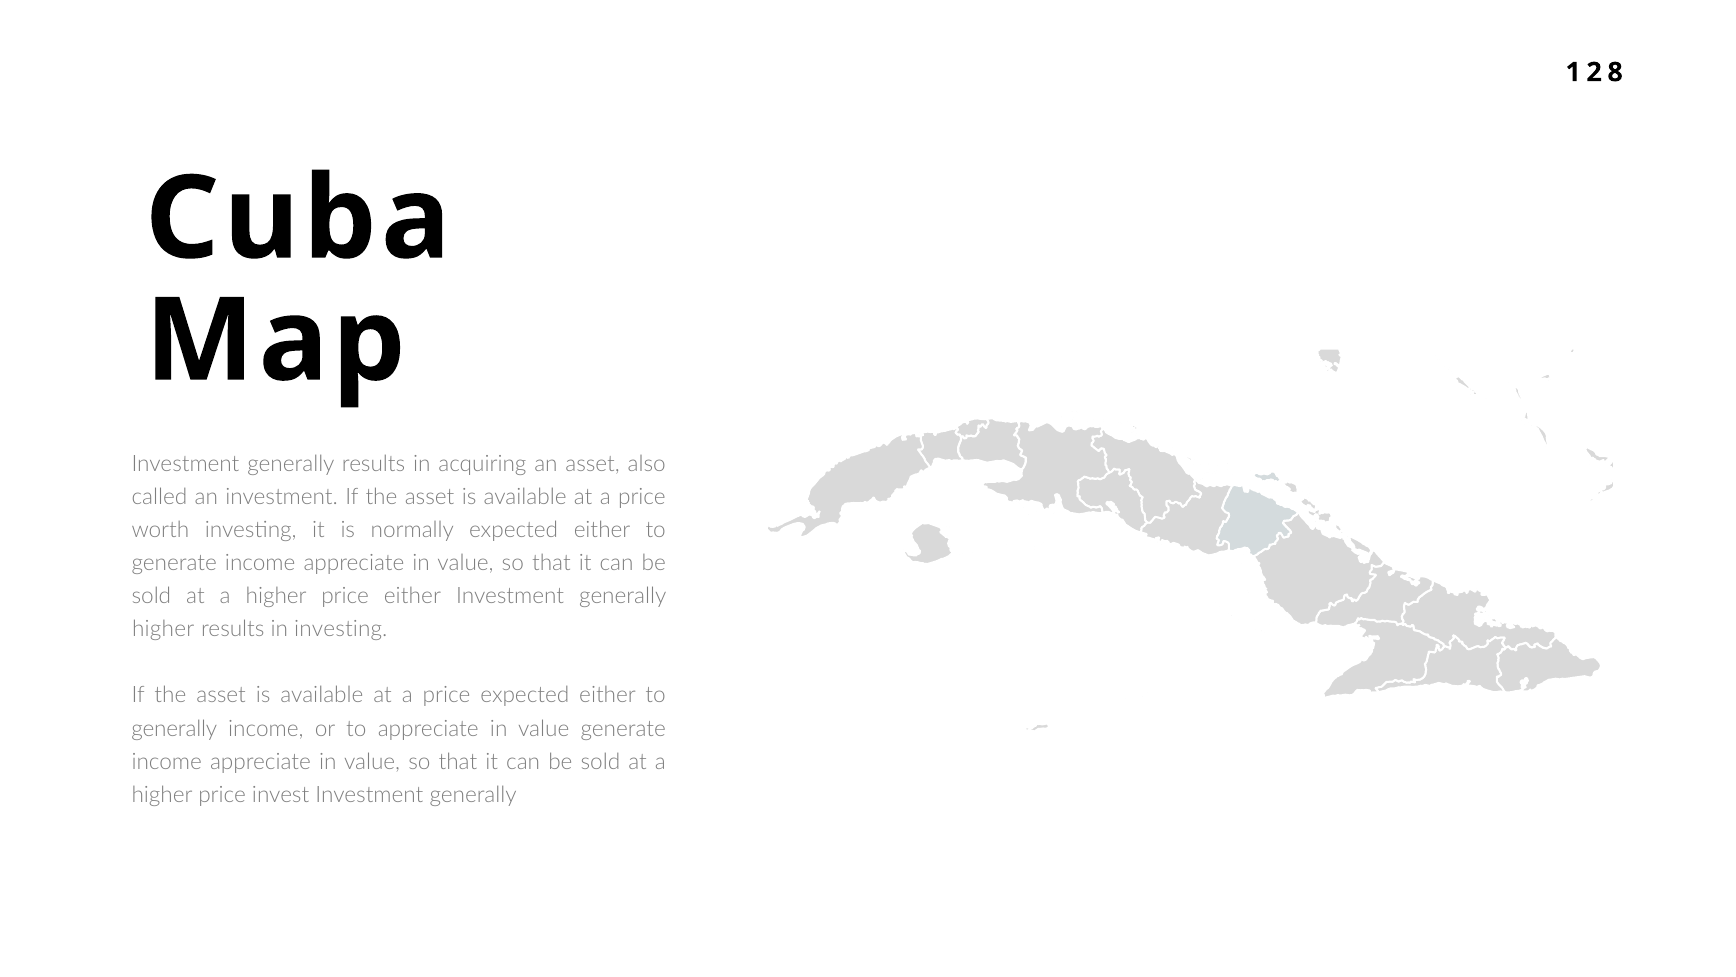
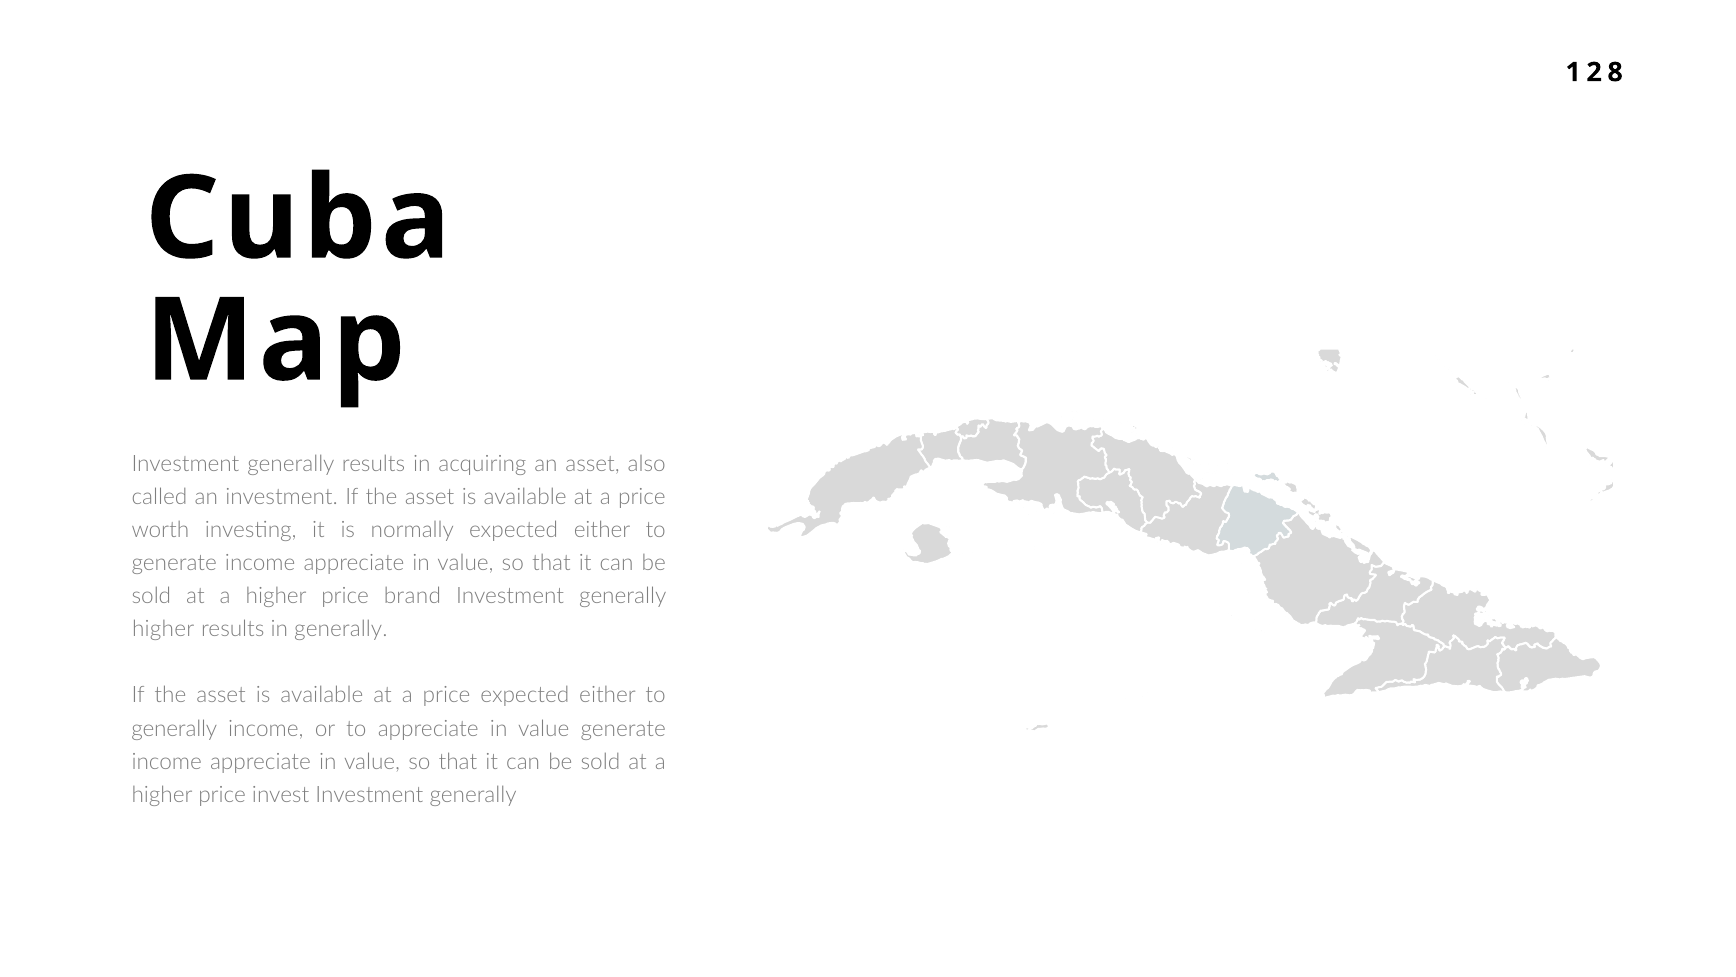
price either: either -> brand (412, 596)
in investing: investing -> generally (341, 629)
